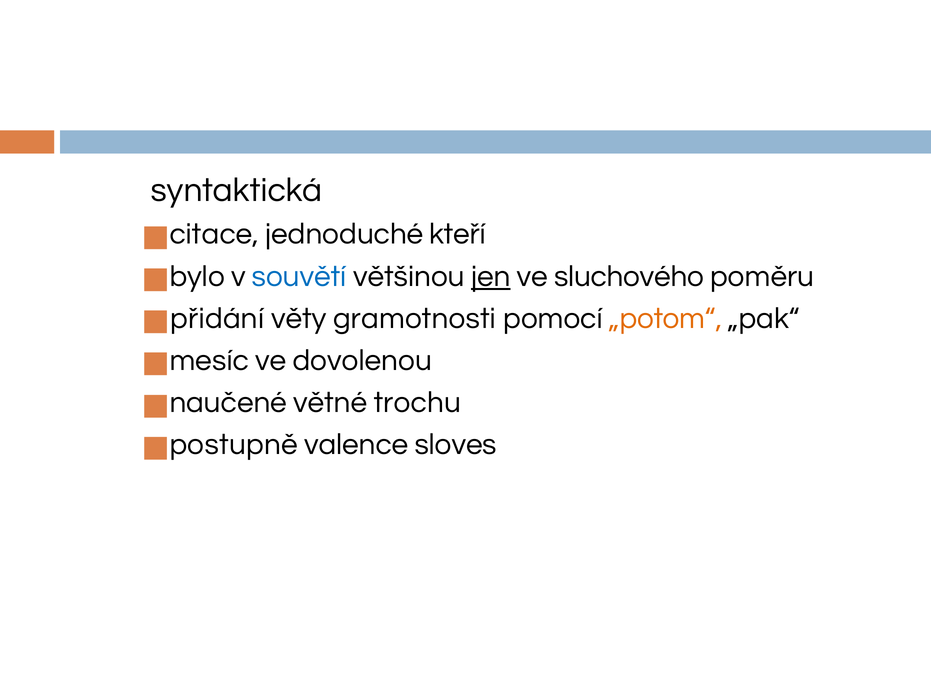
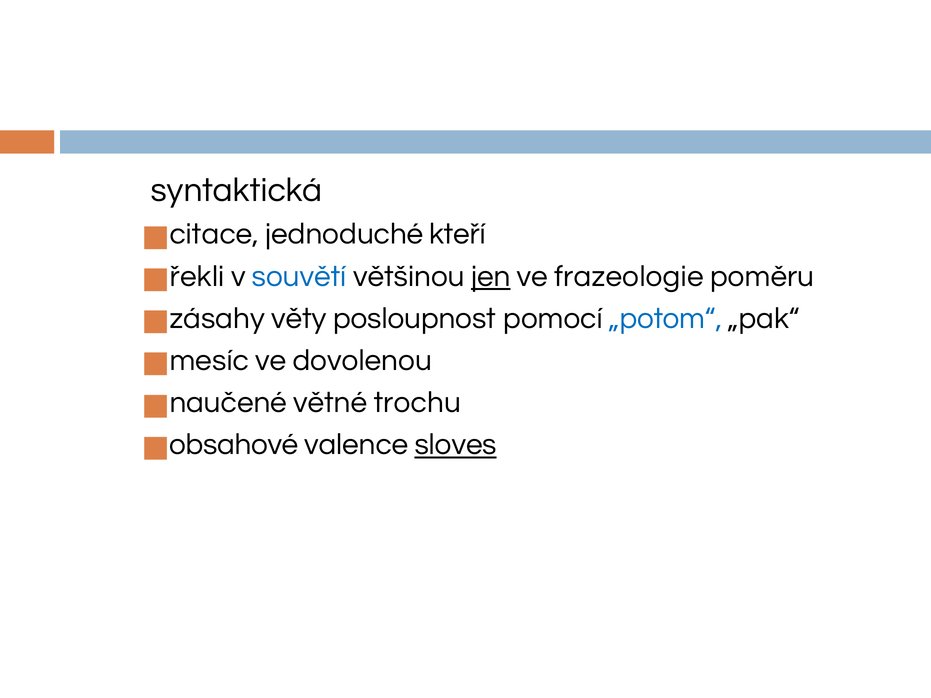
bylo: bylo -> řekli (197, 276)
sluchového: sluchového -> frazeologie (629, 276)
přidání: přidání -> zásahy (217, 318)
gramotnosti: gramotnosti -> posloupnost (415, 318)
„potom“ colour: orange -> blue (666, 318)
postupně: postupně -> obsahové (234, 445)
sloves underline: none -> present (456, 445)
